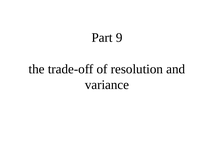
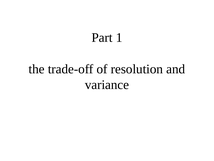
9: 9 -> 1 (119, 37)
